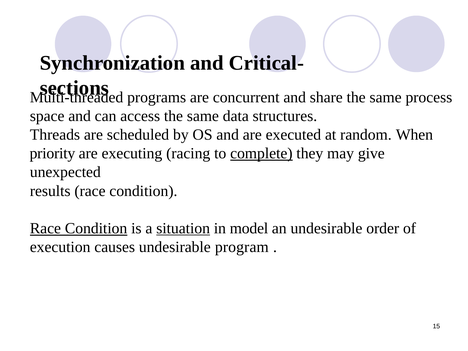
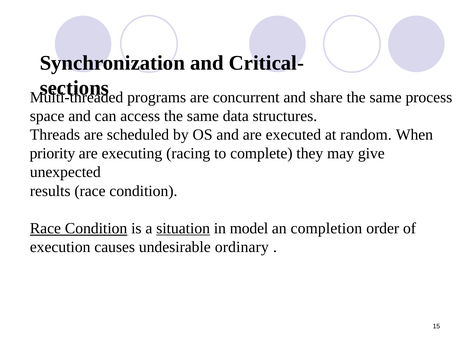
complete underline: present -> none (261, 153)
an undesirable: undesirable -> completion (326, 228)
program: program -> ordinary (242, 247)
